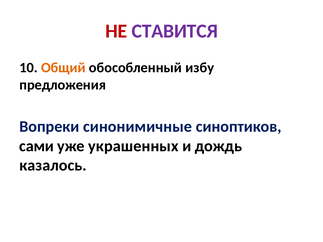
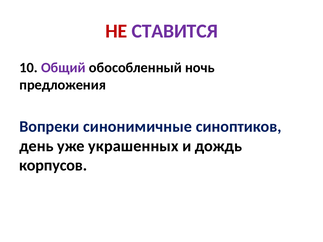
Общий colour: orange -> purple (63, 68)
избу: избу -> ночь (200, 68)
сами: сами -> день (36, 146)
казалось: казалось -> корпусов (53, 166)
